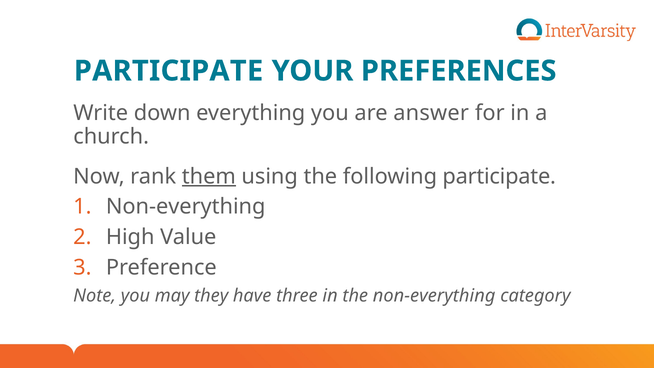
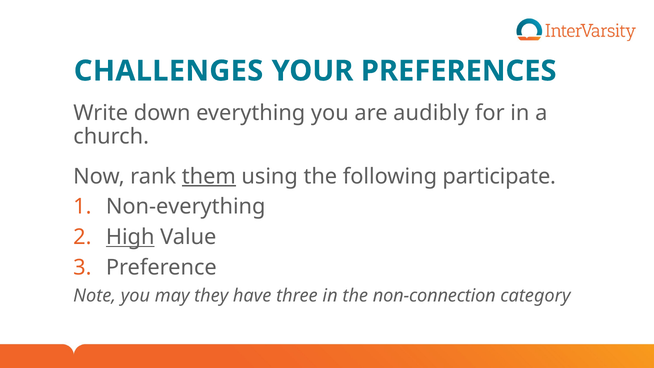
PARTICIPATE: PARTICIPATE -> CHALLENGES (169, 71)
answer: answer -> audibly (431, 113)
High underline: none -> present (130, 237)
the non-everything: non-everything -> non-connection (434, 296)
